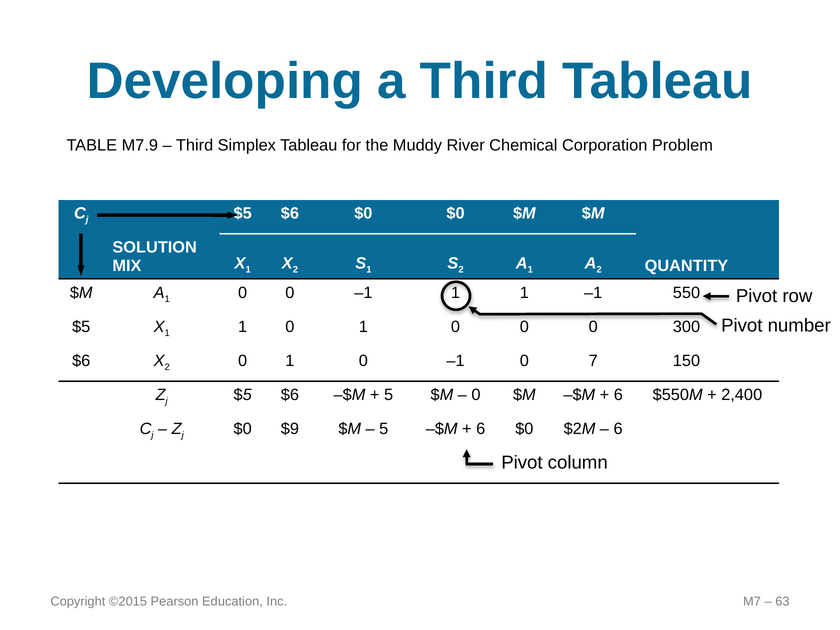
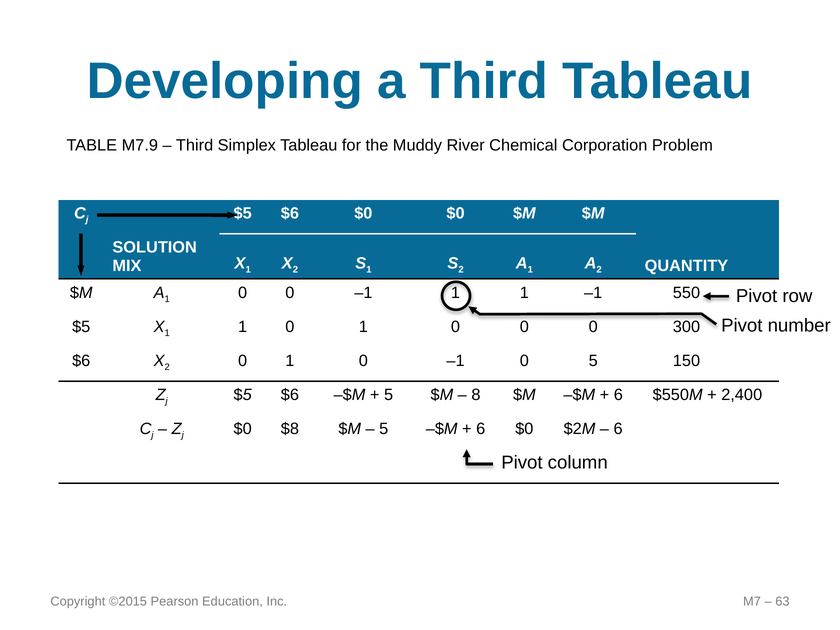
0 7: 7 -> 5 (593, 361)
0: 0 -> 8 (476, 395)
$9: $9 -> $8 (290, 429)
